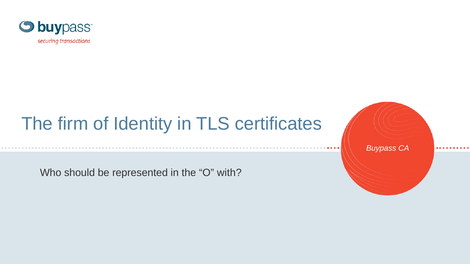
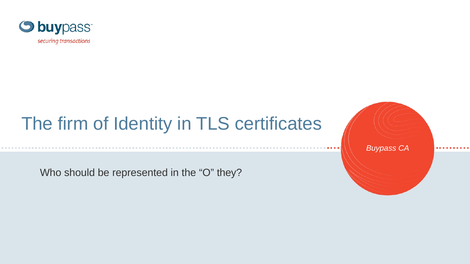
with: with -> they (229, 173)
